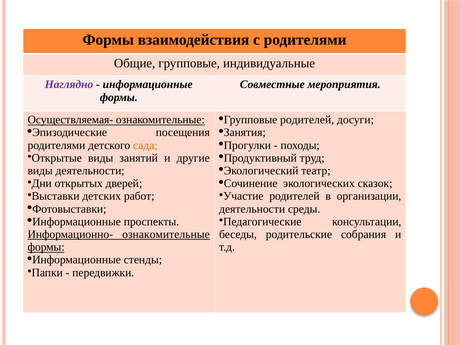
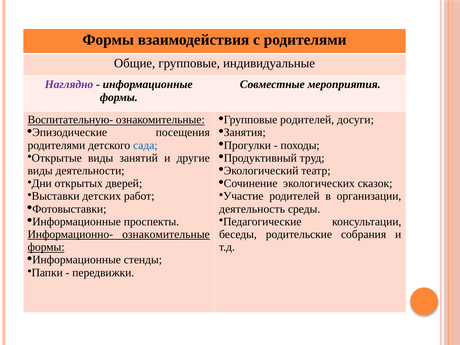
Осуществляемая-: Осуществляемая- -> Воспитательную- (70, 120)
сада colour: orange -> blue (145, 145)
деятельности: деятельности -> деятельность (252, 209)
